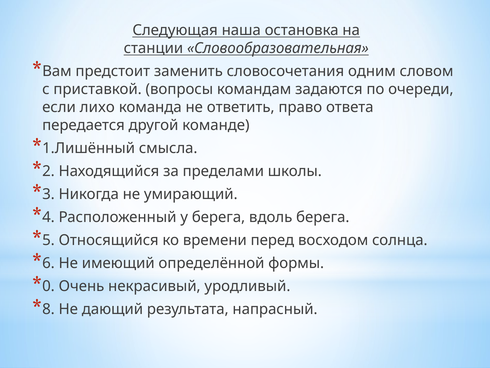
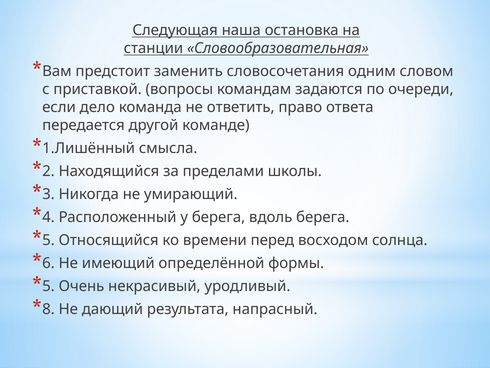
лихо: лихо -> дело (97, 107)
0: 0 -> 5 (48, 286)
